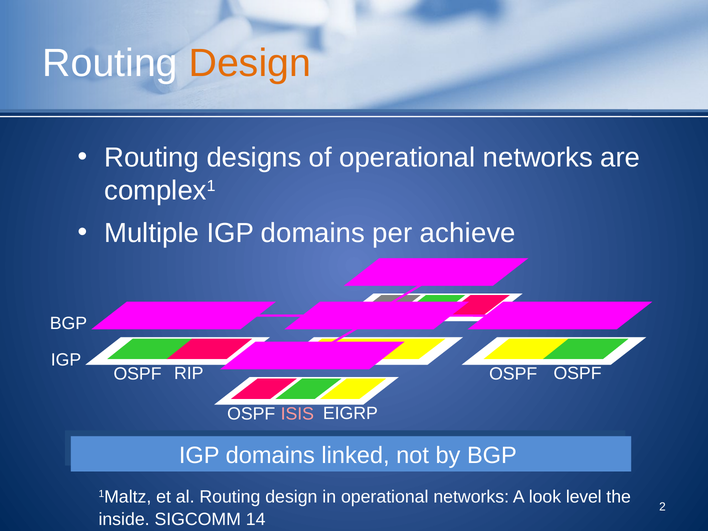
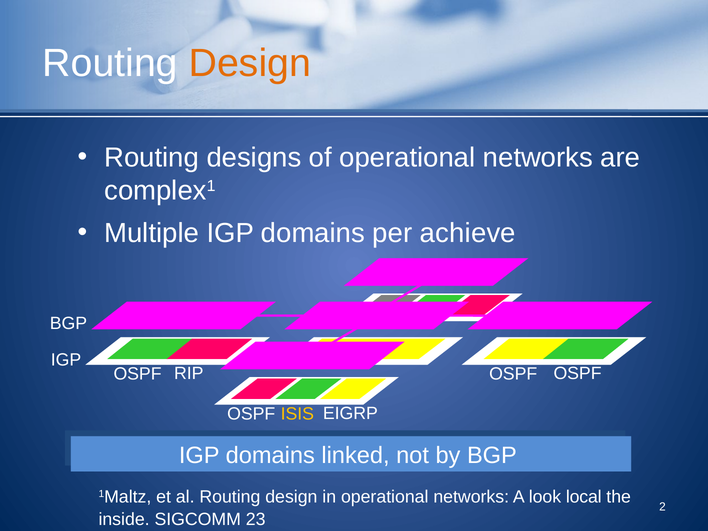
ISIS colour: pink -> yellow (297, 414)
level: level -> local (584, 497)
14: 14 -> 23 (256, 519)
